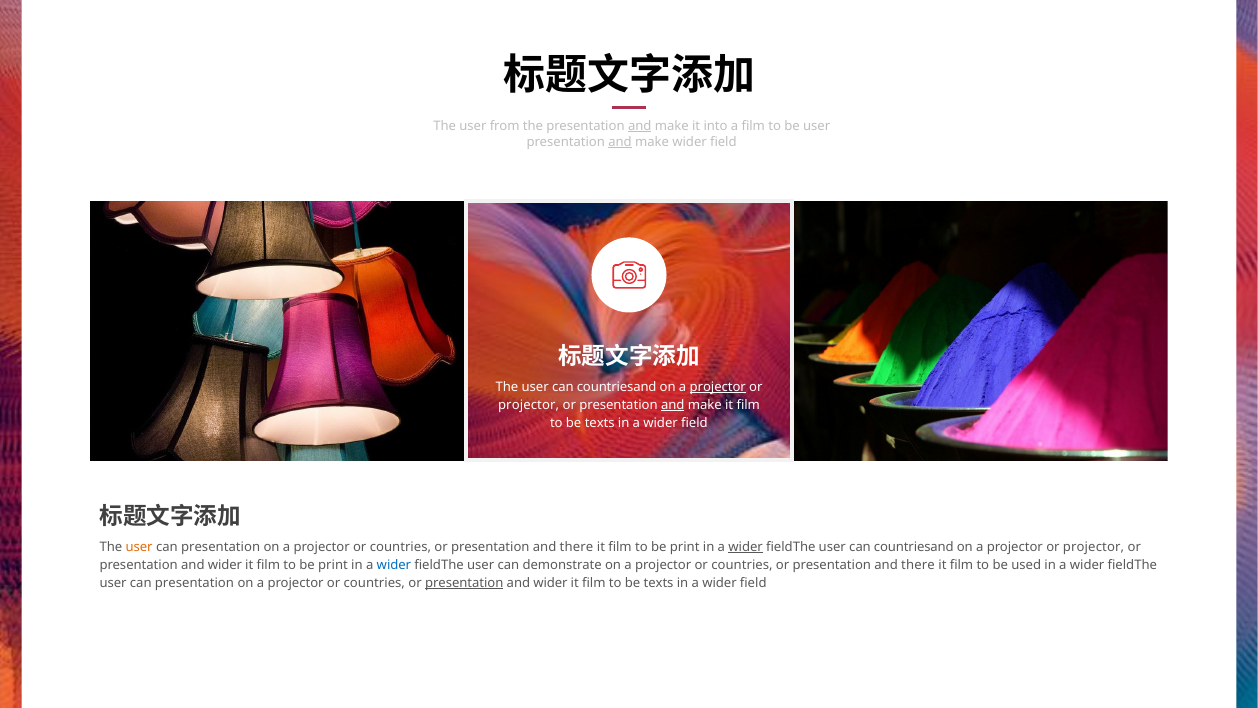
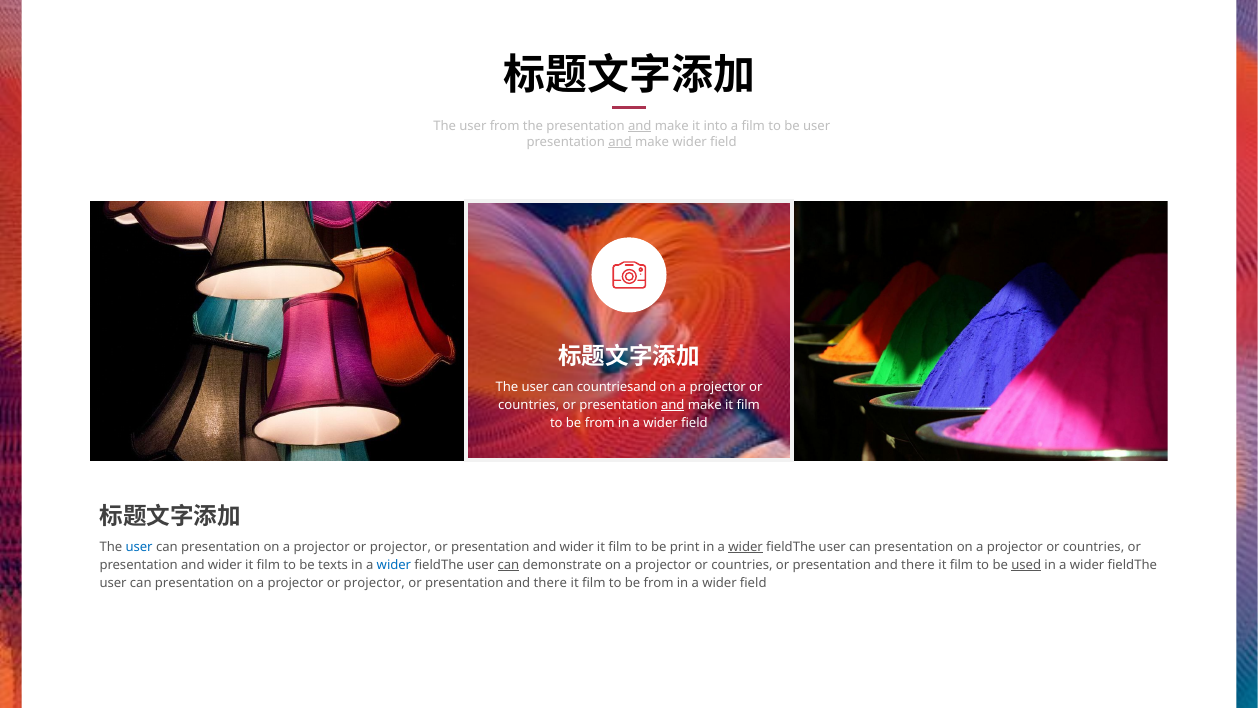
projector underline: present -> none (718, 387)
projector: projector -> countries (529, 405)
texts: texts -> from (600, 423)
user colour: orange -> blue (139, 547)
countries: countries -> projector (400, 547)
there: there -> wider (577, 547)
countriesand: countriesand -> presentation (914, 547)
projector: projector -> countries (1094, 547)
print: print -> texts (333, 565)
can underline: none -> present (508, 565)
used underline: none -> present (1026, 565)
countries: countries -> projector (374, 583)
presentation underline: present -> none (464, 583)
wider: wider -> there (550, 583)
texts: texts -> from (659, 583)
